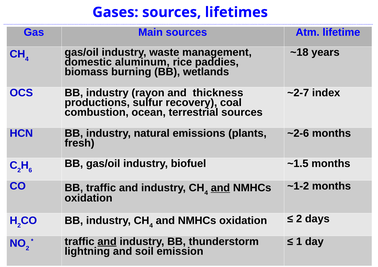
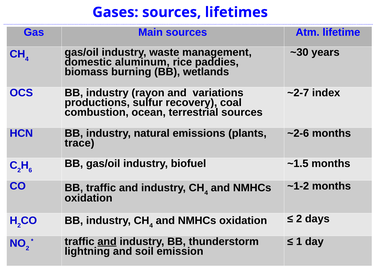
~18: ~18 -> ~30 (299, 52)
thickness: thickness -> variations (218, 93)
fresh: fresh -> trace (79, 143)
and underline: present -> none (220, 188)
